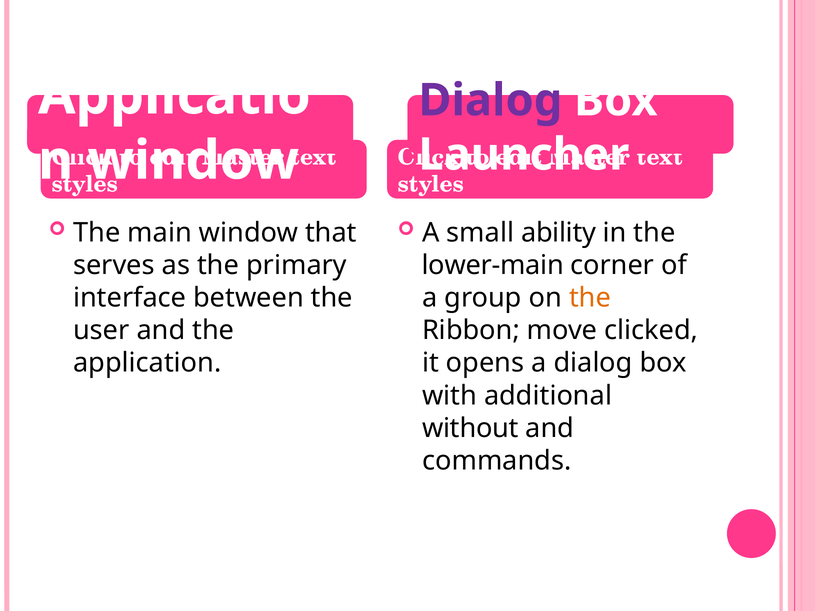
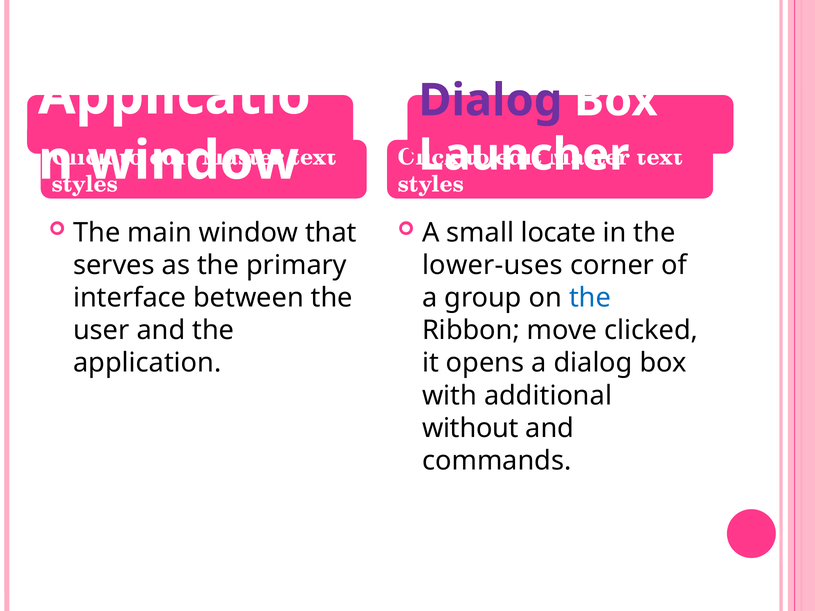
ability: ability -> locate (559, 233)
lower-main: lower-main -> lower-uses (492, 265)
the colour: orange -> blue (590, 298)
